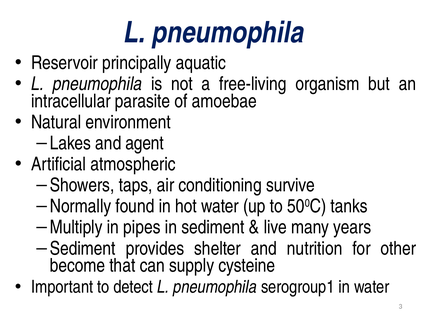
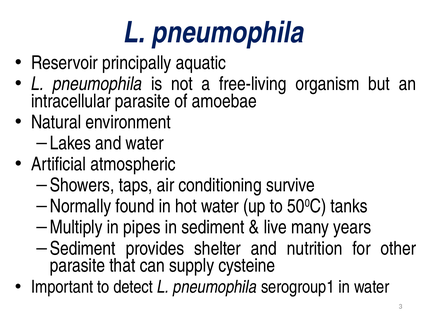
and agent: agent -> water (145, 143)
become: become -> parasite (77, 266)
